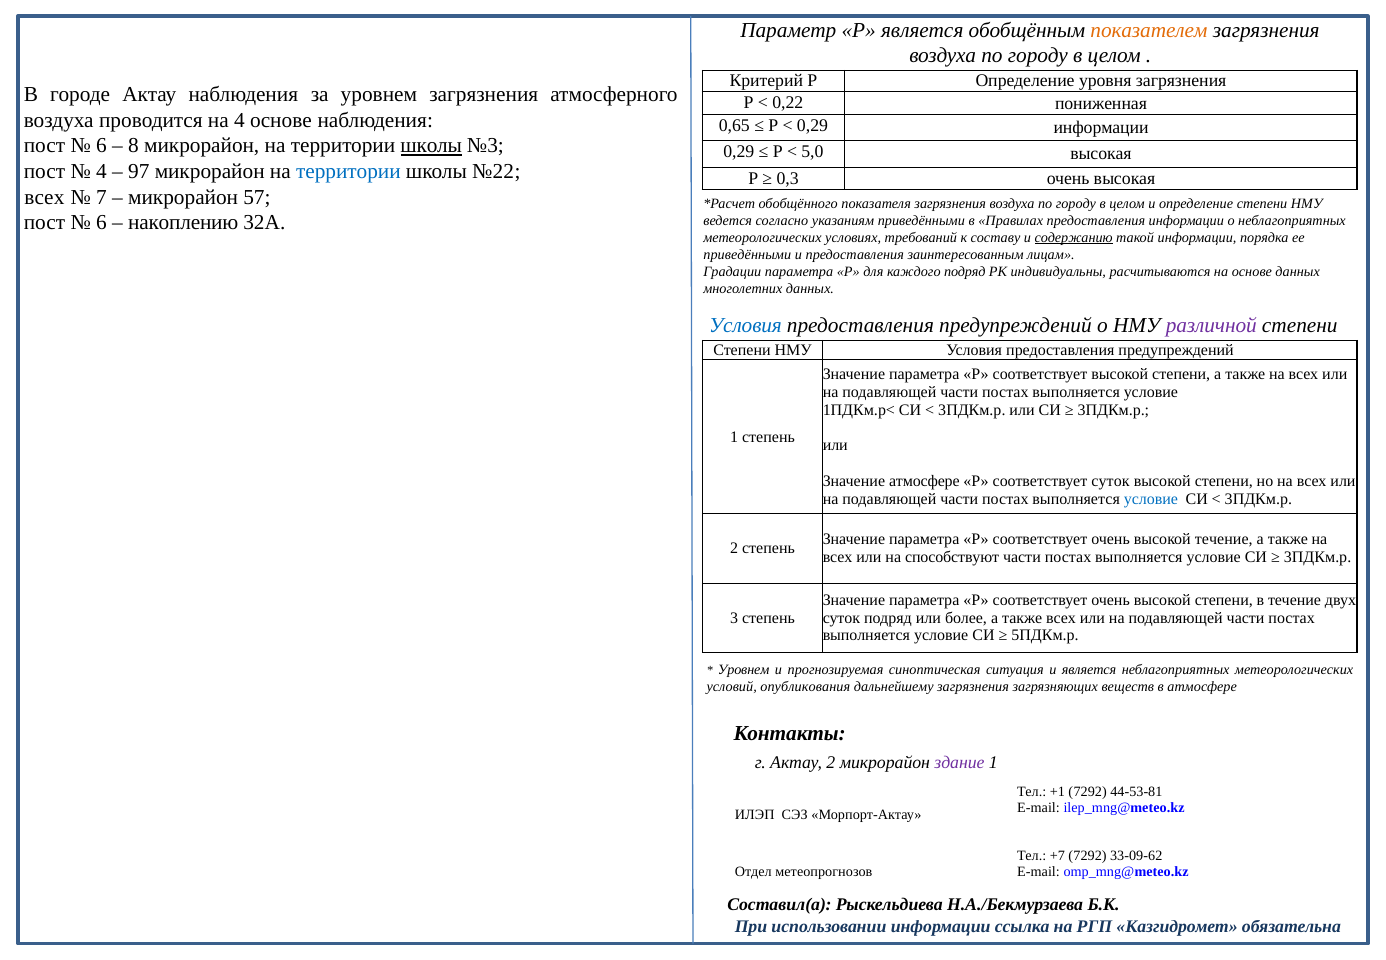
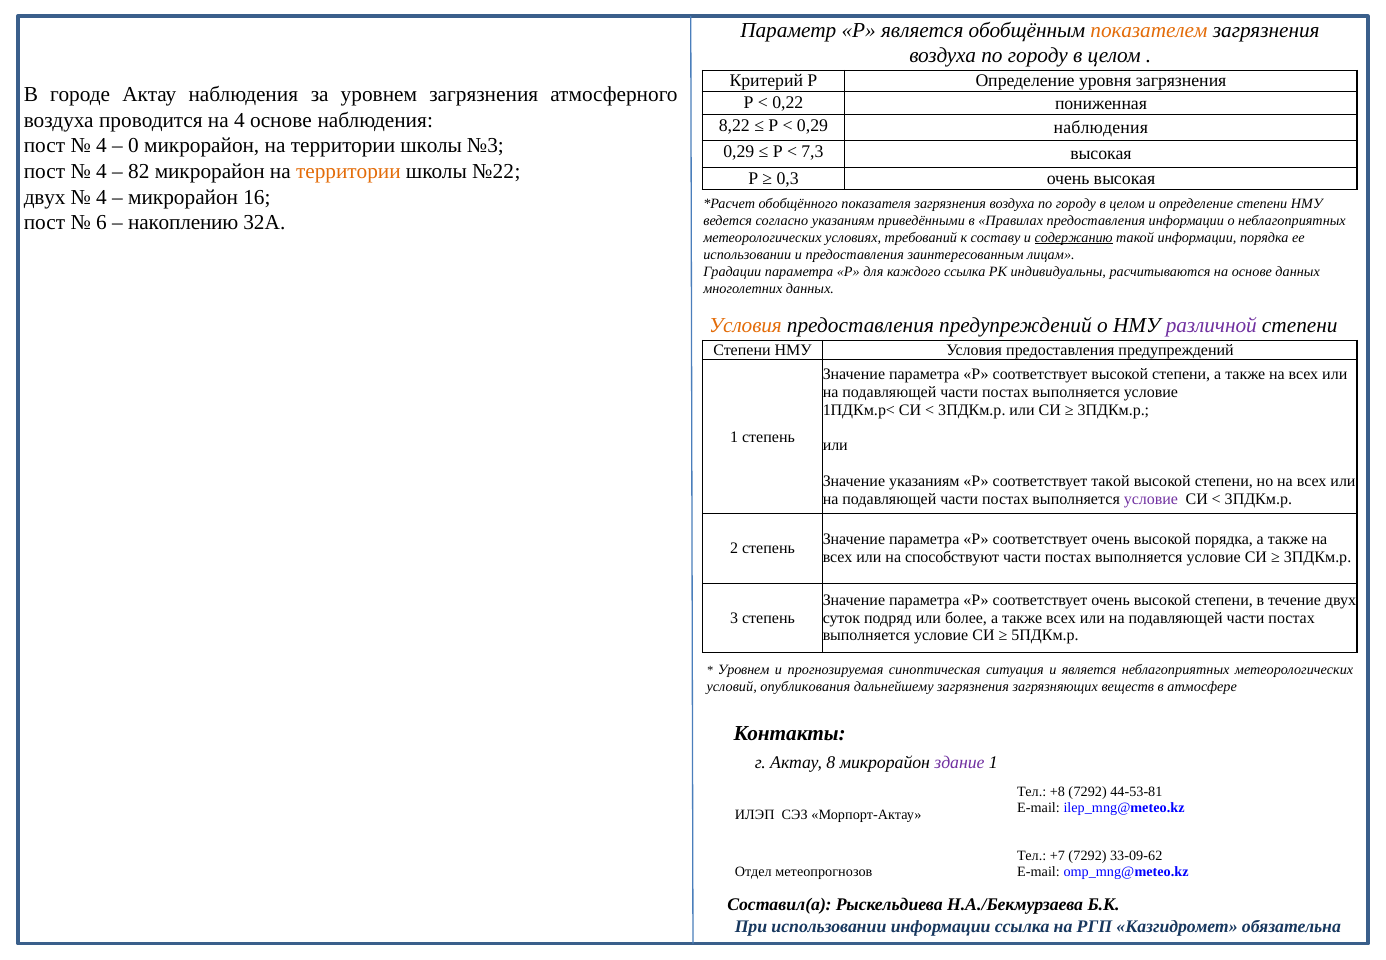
0,65: 0,65 -> 8,22 (734, 126)
0,29 информации: информации -> наблюдения (1101, 128)
6: 6 -> 4 (101, 146)
8: 8 -> 0 (134, 146)
школы underline: present -> none (431, 146)
5,0: 5,0 -> 7,3 (812, 152)
97: 97 -> 82 (139, 171)
территории colour: blue -> orange (348, 171)
всех: всех -> двух (45, 197)
7: 7 -> 4 (101, 197)
57: 57 -> 16 (257, 197)
приведёнными: приведёнными -> использовании (747, 255)
каждого подряд: подряд -> ссылка (965, 272)
Условия colour: blue -> orange (745, 325)
Значение атмосфере: атмосфере -> указаниям (924, 481)
соответствует суток: суток -> такой (1111, 481)
условие colour: blue -> purple (1151, 499)
высокой течение: течение -> порядка (1224, 539)
Актау 2: 2 -> 8 (831, 762)
+1: +1 -> +8 (1057, 791)
